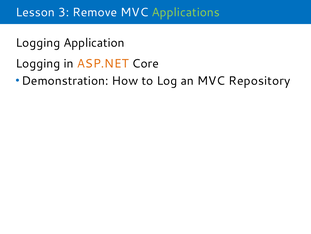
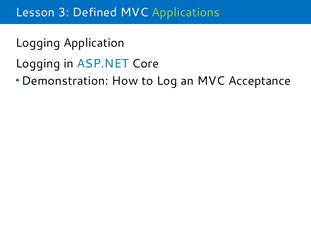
Remove: Remove -> Defined (95, 12)
ASP.NET colour: orange -> blue (103, 63)
Repository: Repository -> Acceptance (260, 81)
